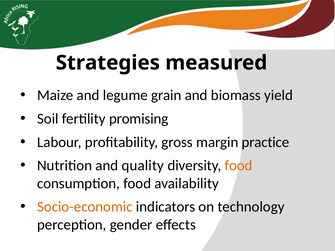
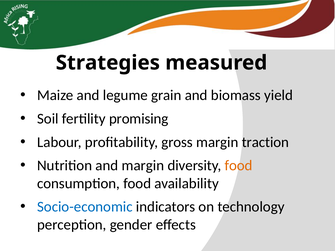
practice: practice -> traction (265, 142)
and quality: quality -> margin (143, 166)
Socio-economic colour: orange -> blue (85, 207)
